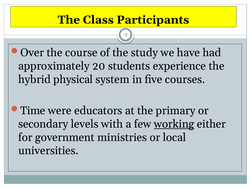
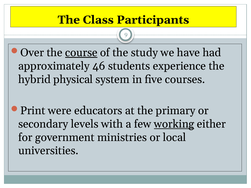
course underline: none -> present (81, 53)
20: 20 -> 46 (99, 66)
Time: Time -> Print (33, 111)
